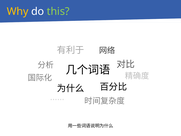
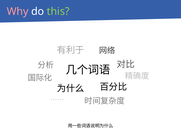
Why colour: yellow -> pink (18, 11)
